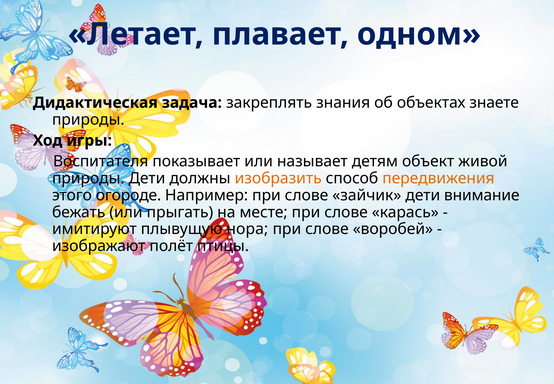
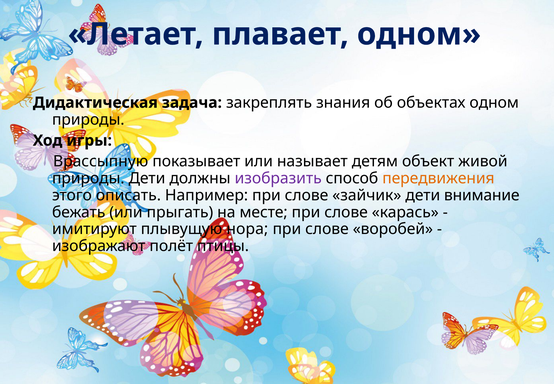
объектах знаете: знаете -> одном (494, 103)
Воспитателя: Воспитателя -> Врассыпную (101, 161)
изобразить colour: orange -> purple (278, 178)
огороде: огороде -> описать (128, 195)
